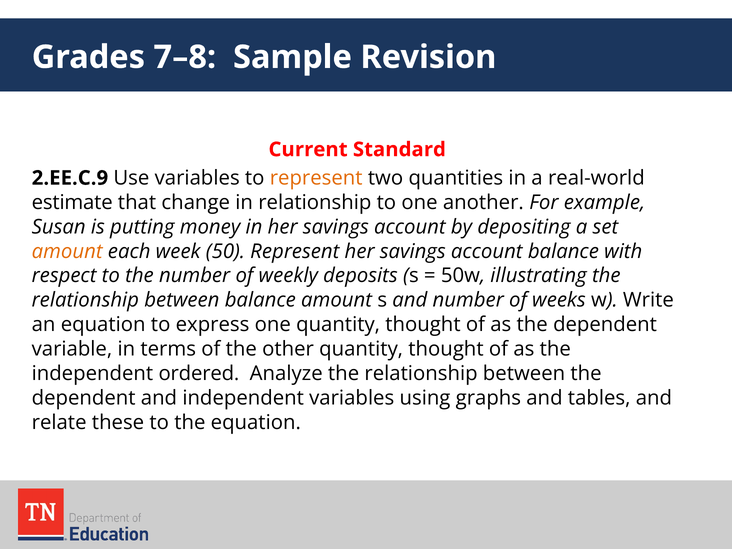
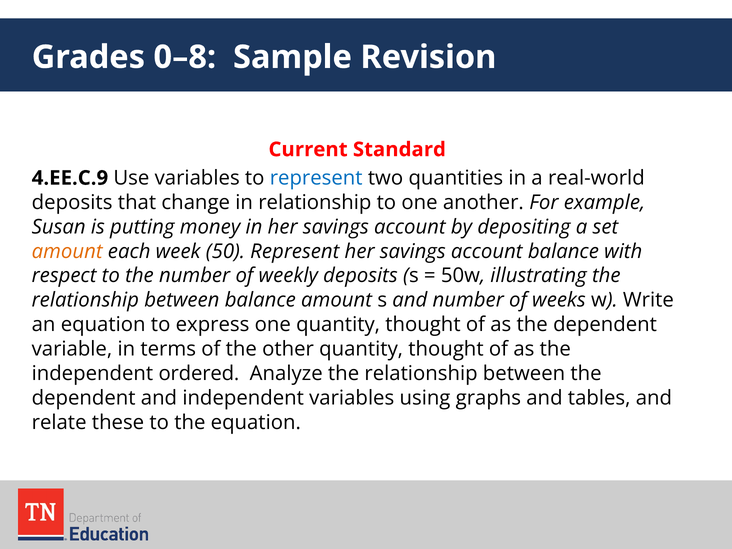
7–8: 7–8 -> 0–8 (185, 57)
2.EE.C.9: 2.EE.C.9 -> 4.EE.C.9 (70, 178)
represent colour: orange -> blue (316, 178)
estimate: estimate -> deposits (72, 202)
